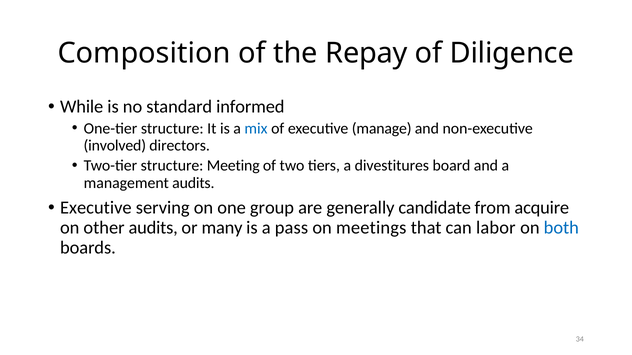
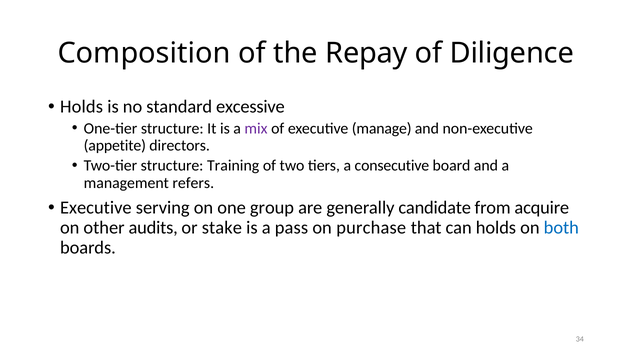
While: While -> Holds (82, 107)
informed: informed -> excessive (250, 107)
mix colour: blue -> purple (256, 129)
involved: involved -> appetite (115, 146)
Meeting: Meeting -> Training (233, 166)
divestitures: divestitures -> consecutive (392, 166)
management audits: audits -> refers (193, 183)
many: many -> stake (222, 228)
meetings: meetings -> purchase (371, 228)
can labor: labor -> holds (496, 228)
